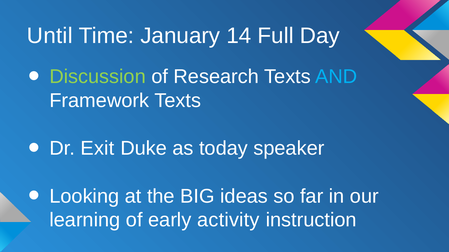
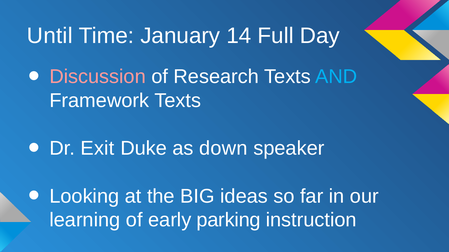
Discussion colour: light green -> pink (98, 77)
today: today -> down (223, 149)
activity: activity -> parking (229, 221)
